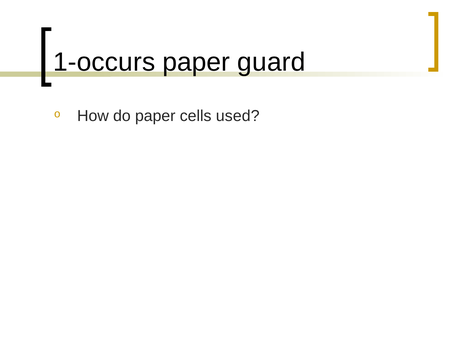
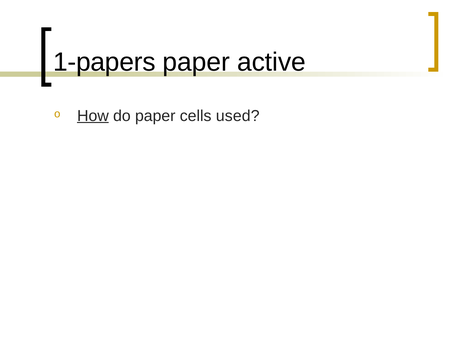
1-occurs: 1-occurs -> 1-papers (104, 62)
guard: guard -> active (272, 62)
How underline: none -> present (93, 116)
